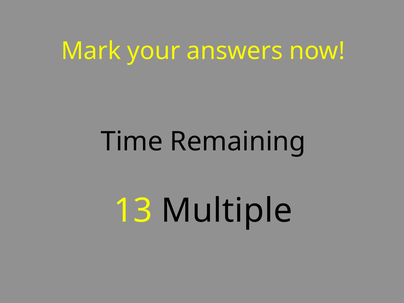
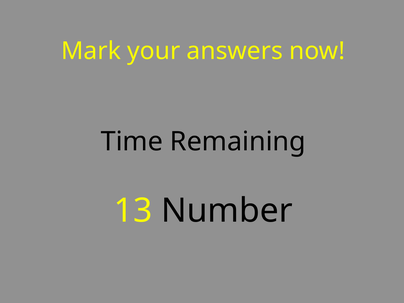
Multiple: Multiple -> Number (227, 211)
